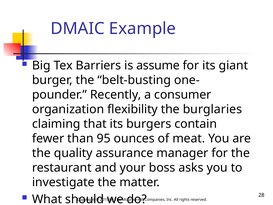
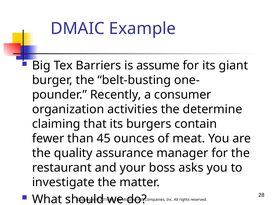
flexibility: flexibility -> activities (132, 109)
burglaries: burglaries -> determine (212, 109)
95: 95 -> 45 (104, 138)
